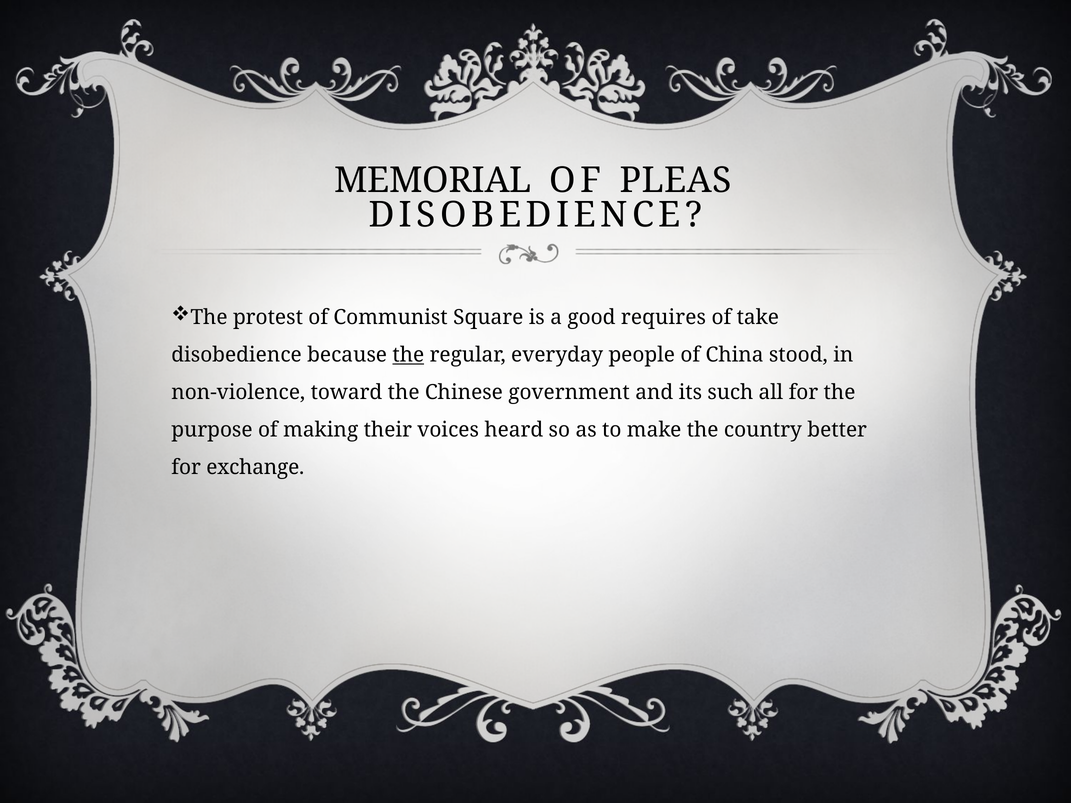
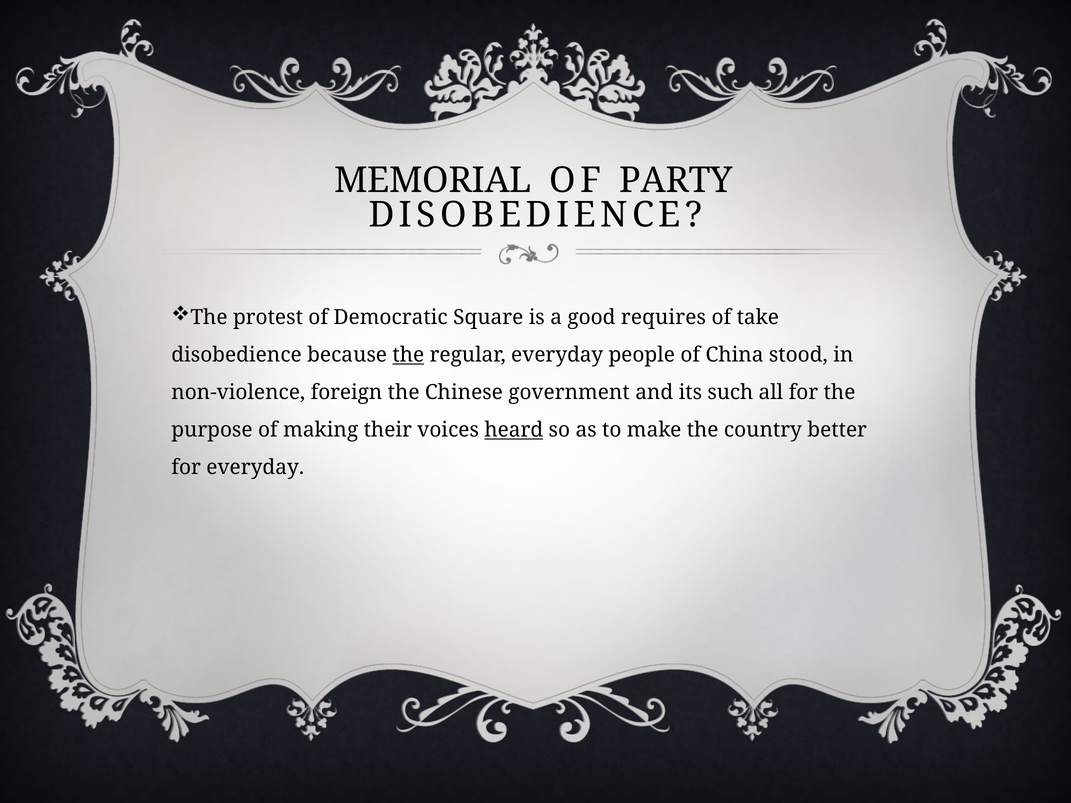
PLEAS: PLEAS -> PARTY (676, 181)
Communist: Communist -> Democratic (391, 317)
toward: toward -> foreign (346, 393)
heard underline: none -> present (514, 430)
for exchange: exchange -> everyday (255, 468)
